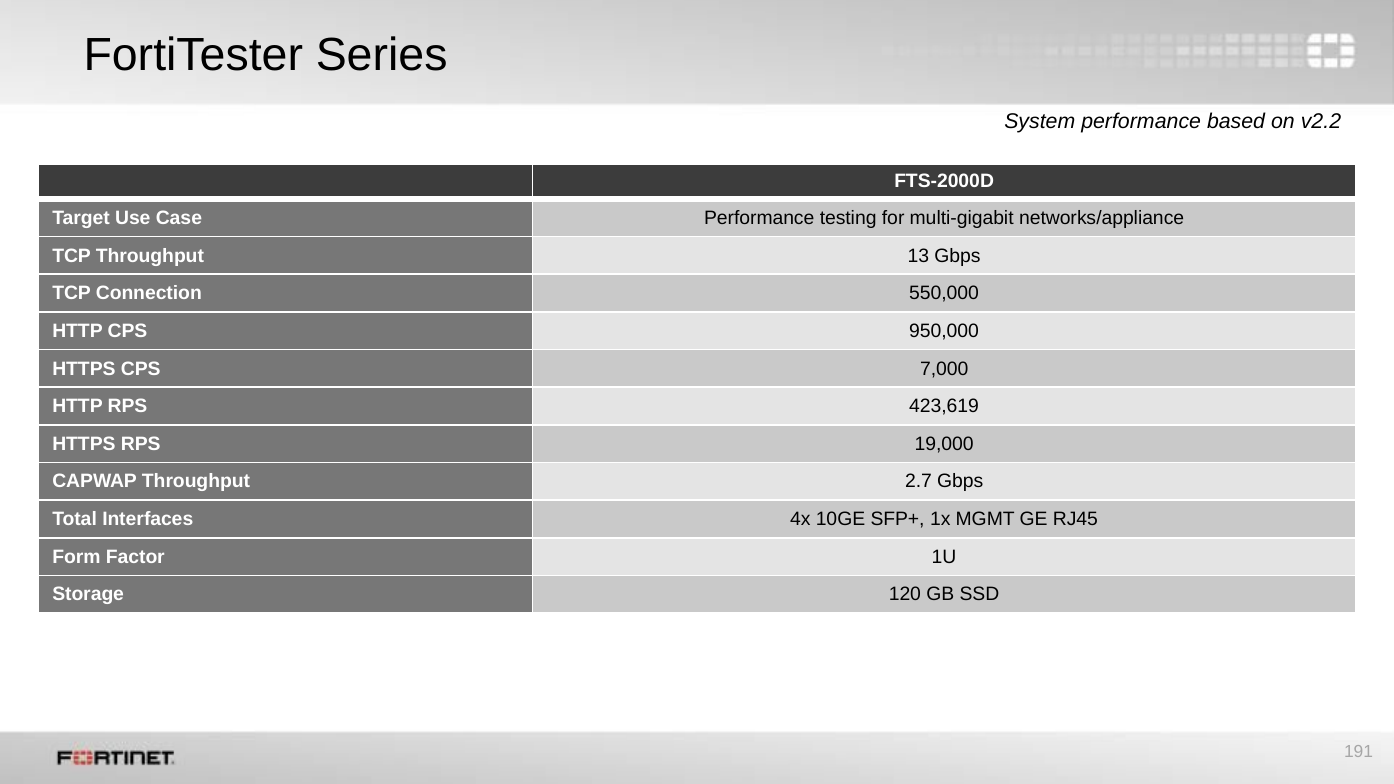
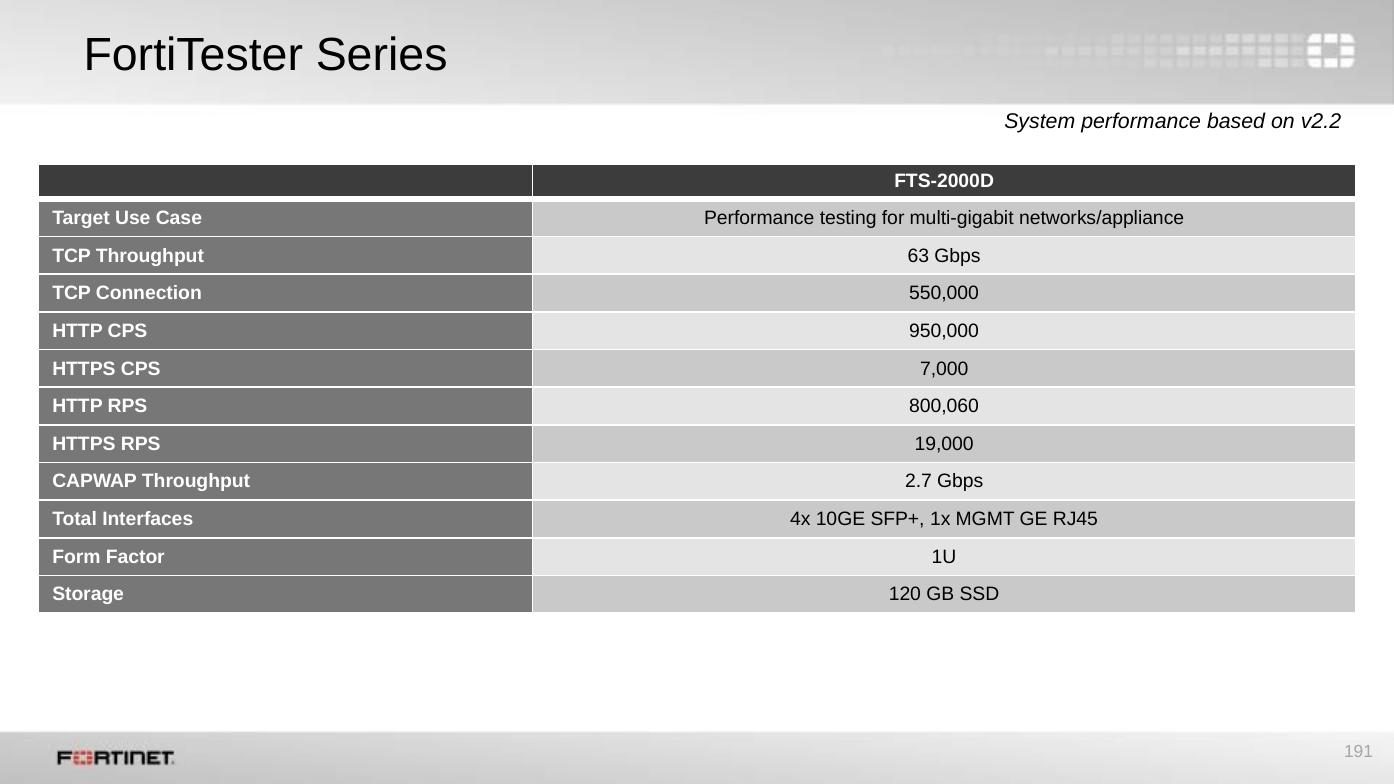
13: 13 -> 63 (918, 256)
423,619: 423,619 -> 800,060 (944, 406)
